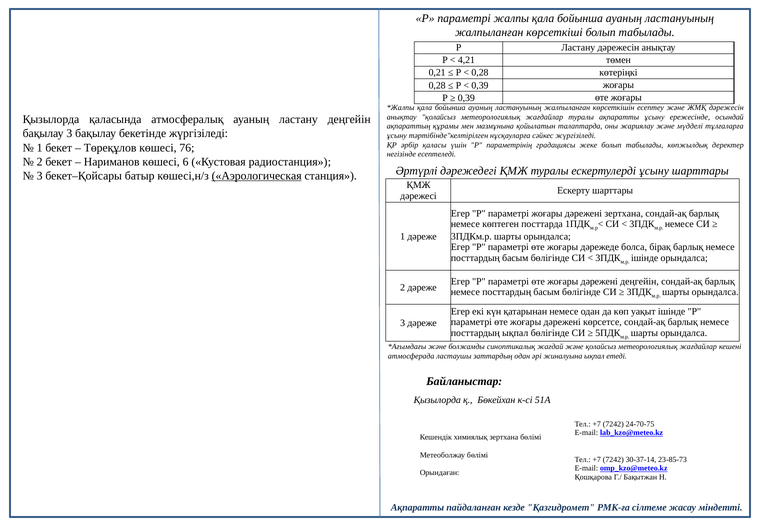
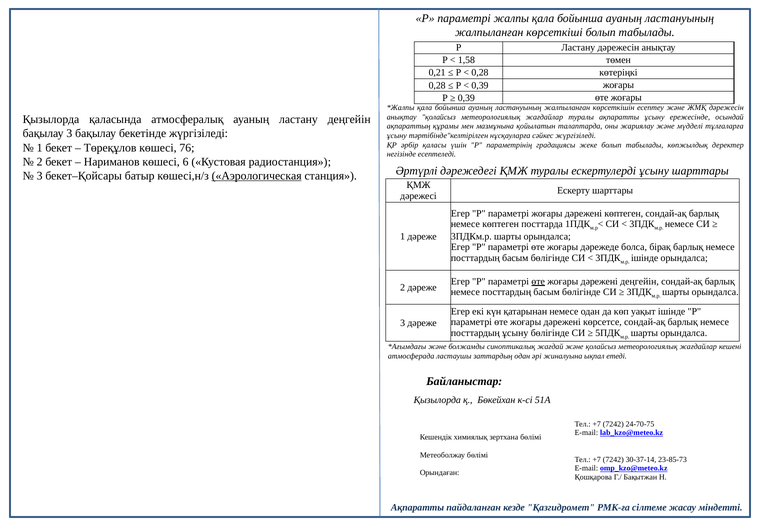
4,21: 4,21 -> 1,58 (466, 60)
дәрежені зертхана: зертхана -> көптеген (624, 213)
өте underline: none -> present (538, 281)
посттардың ықпал: ықпал -> ұсыну (515, 333)
